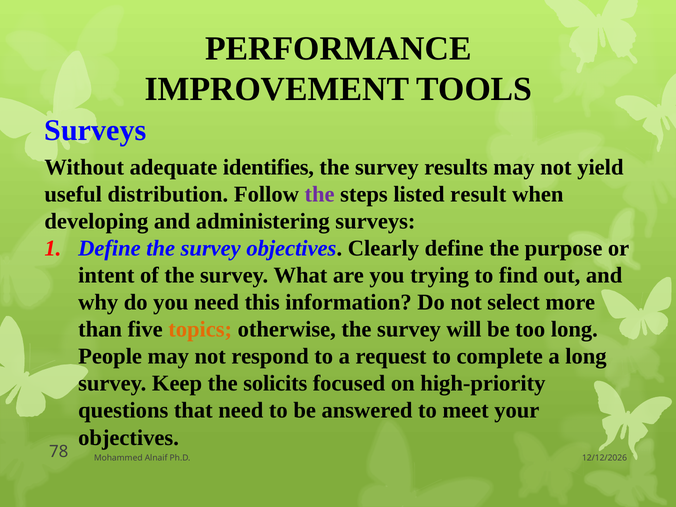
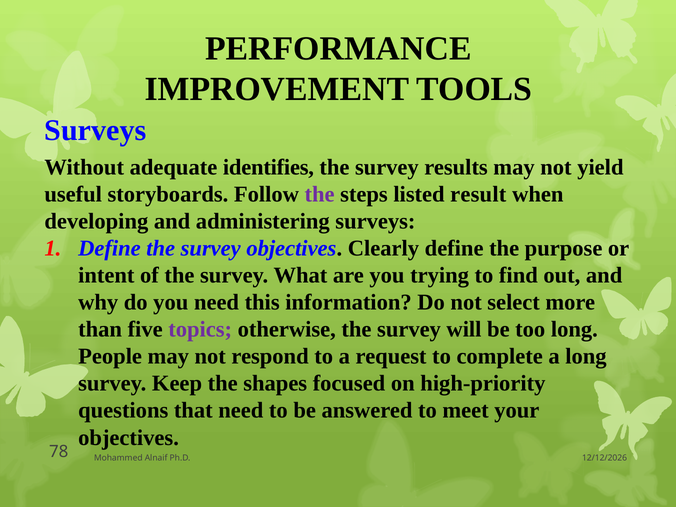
distribution: distribution -> storyboards (168, 194)
topics colour: orange -> purple (200, 329)
solicits: solicits -> shapes (275, 383)
